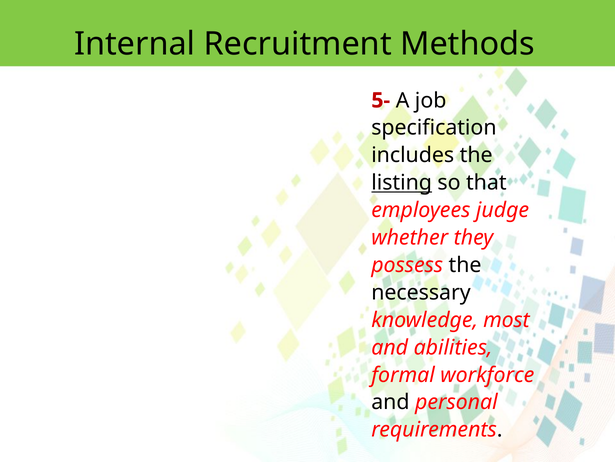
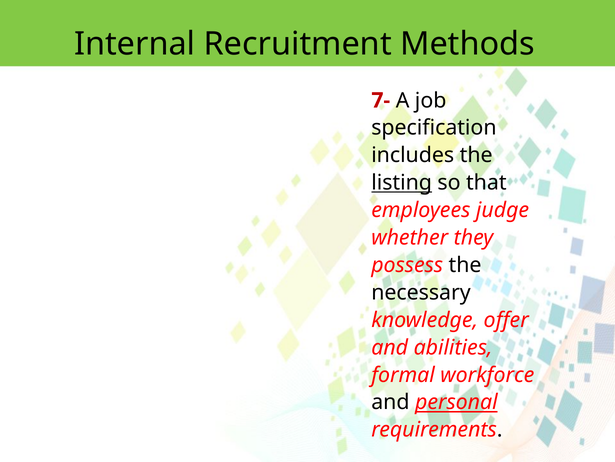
5-: 5- -> 7- (381, 100)
most: most -> offer (506, 320)
personal underline: none -> present (456, 402)
